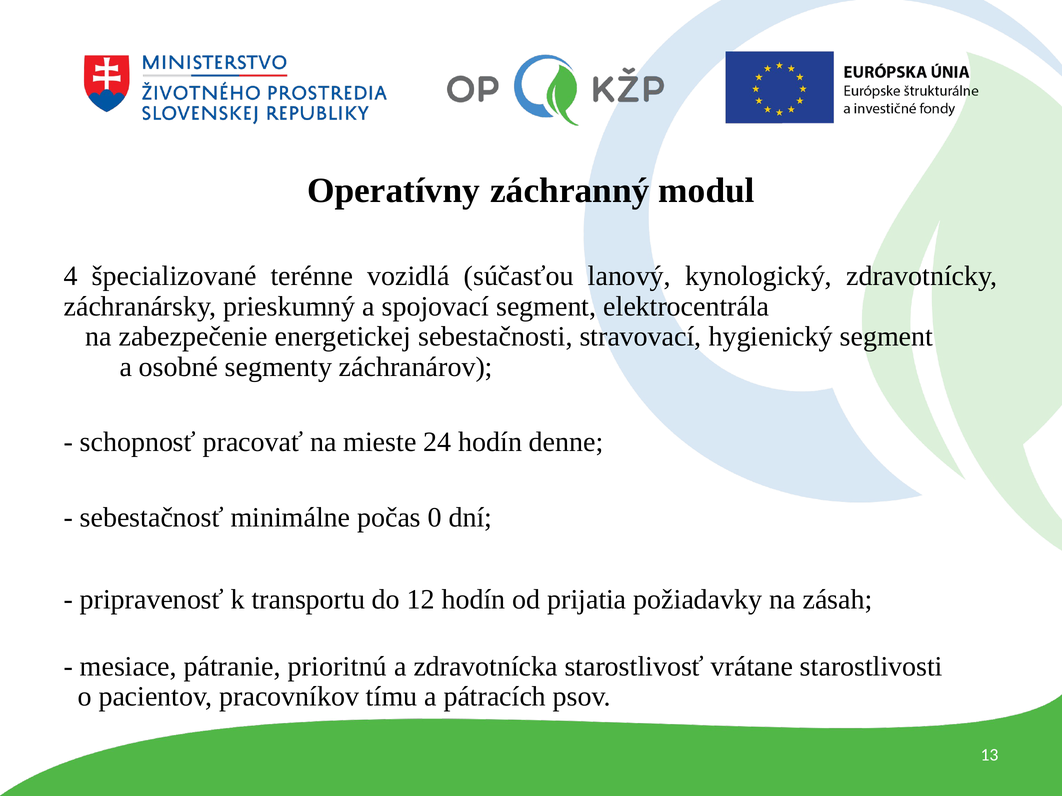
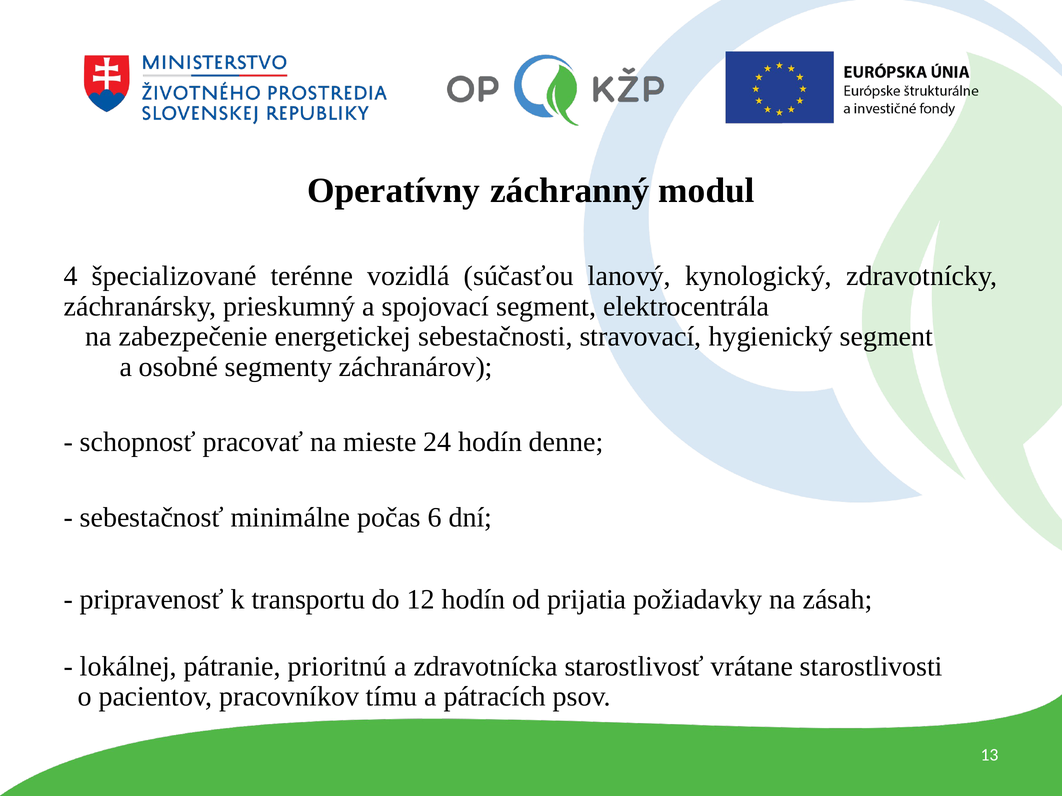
0: 0 -> 6 (435, 518)
mesiace: mesiace -> lokálnej (128, 667)
